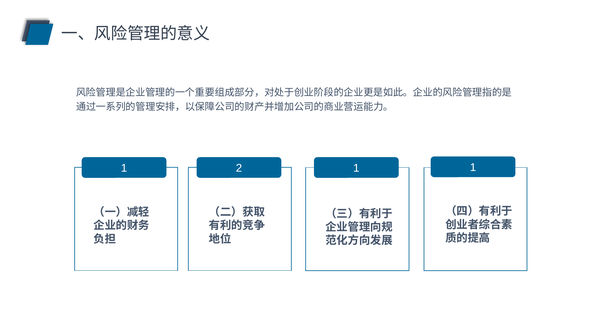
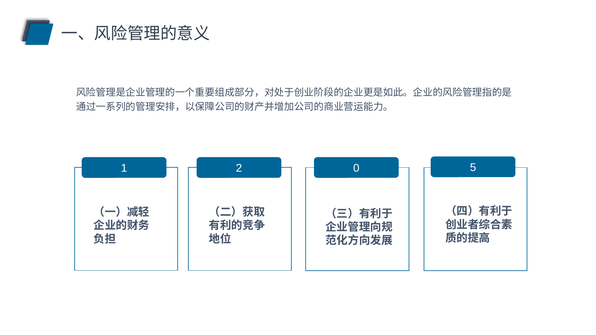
1 1: 1 -> 0 (356, 168)
2 1: 1 -> 5 (473, 168)
